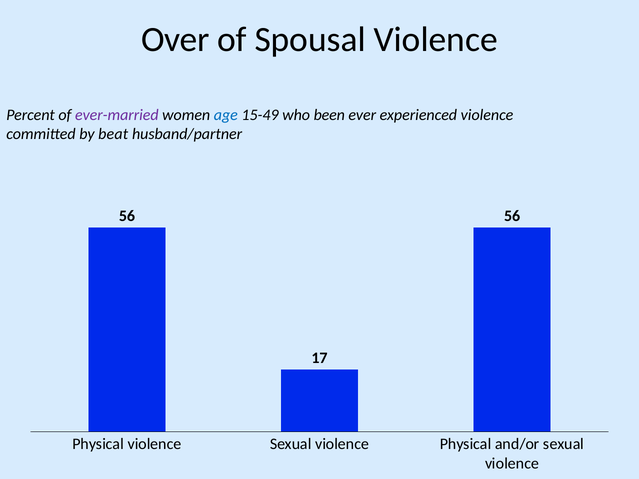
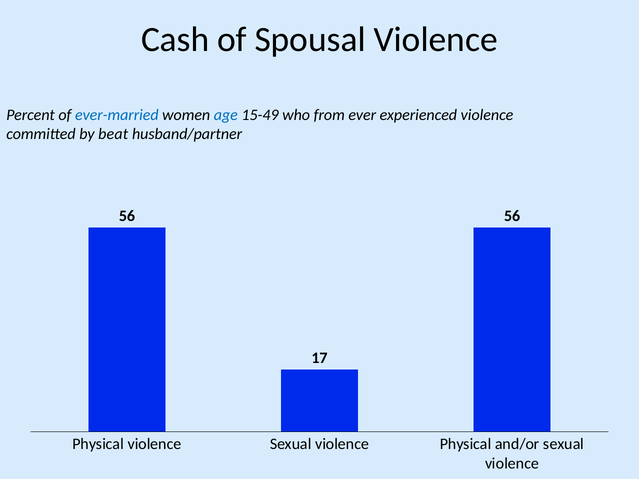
Over: Over -> Cash (175, 40)
ever-married colour: purple -> blue (117, 115)
been: been -> from (329, 115)
